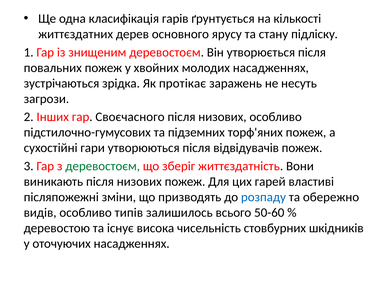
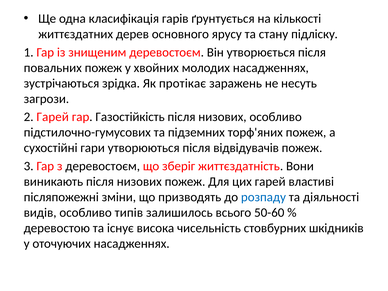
2 Інших: Інших -> Гарей (53, 117)
Своєчасного: Своєчасного -> Газостійкість (130, 117)
деревостоєм colour: green -> black (103, 166)
обережно: обережно -> діяльності (331, 197)
